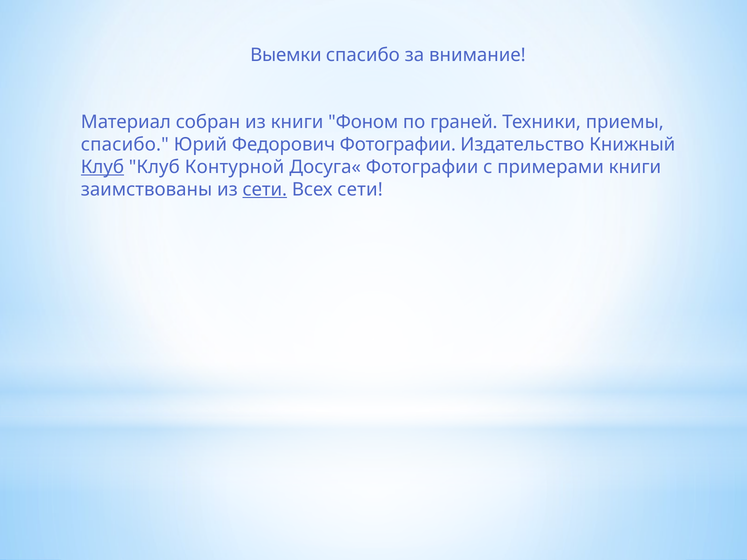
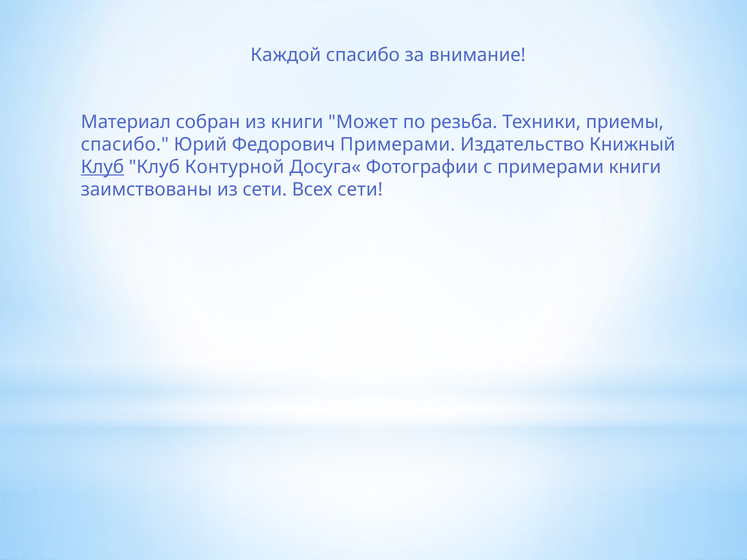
Выемки: Выемки -> Каждой (286, 55)
Фоном: Фоном -> Может (363, 122)
граней: граней -> резьба (464, 122)
Федорович Фотографии: Фотографии -> Примерами (398, 145)
сети underline: present -> none (265, 190)
